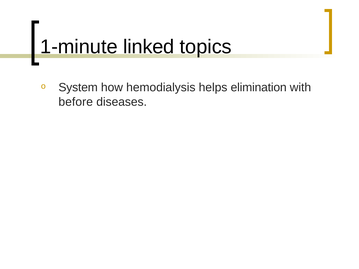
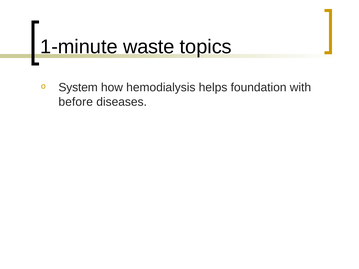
linked: linked -> waste (149, 47)
elimination: elimination -> foundation (259, 88)
